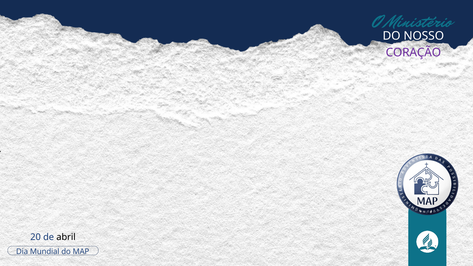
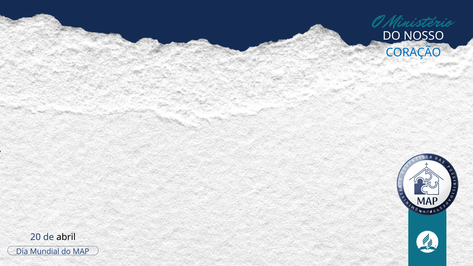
CORAÇÃO colour: purple -> blue (413, 52)
